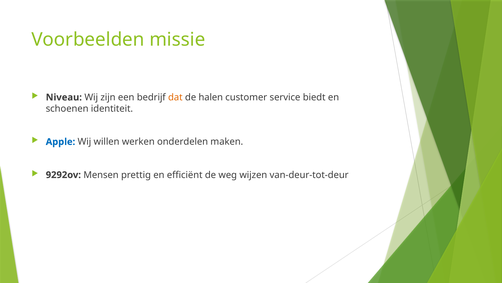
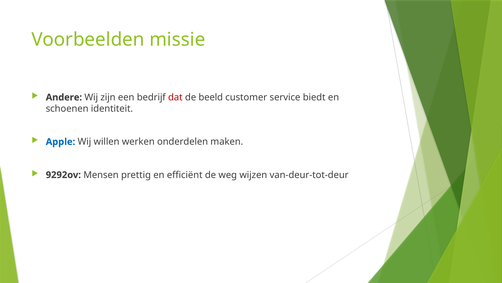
Niveau: Niveau -> Andere (64, 97)
dat colour: orange -> red (175, 97)
halen: halen -> beeld (211, 97)
